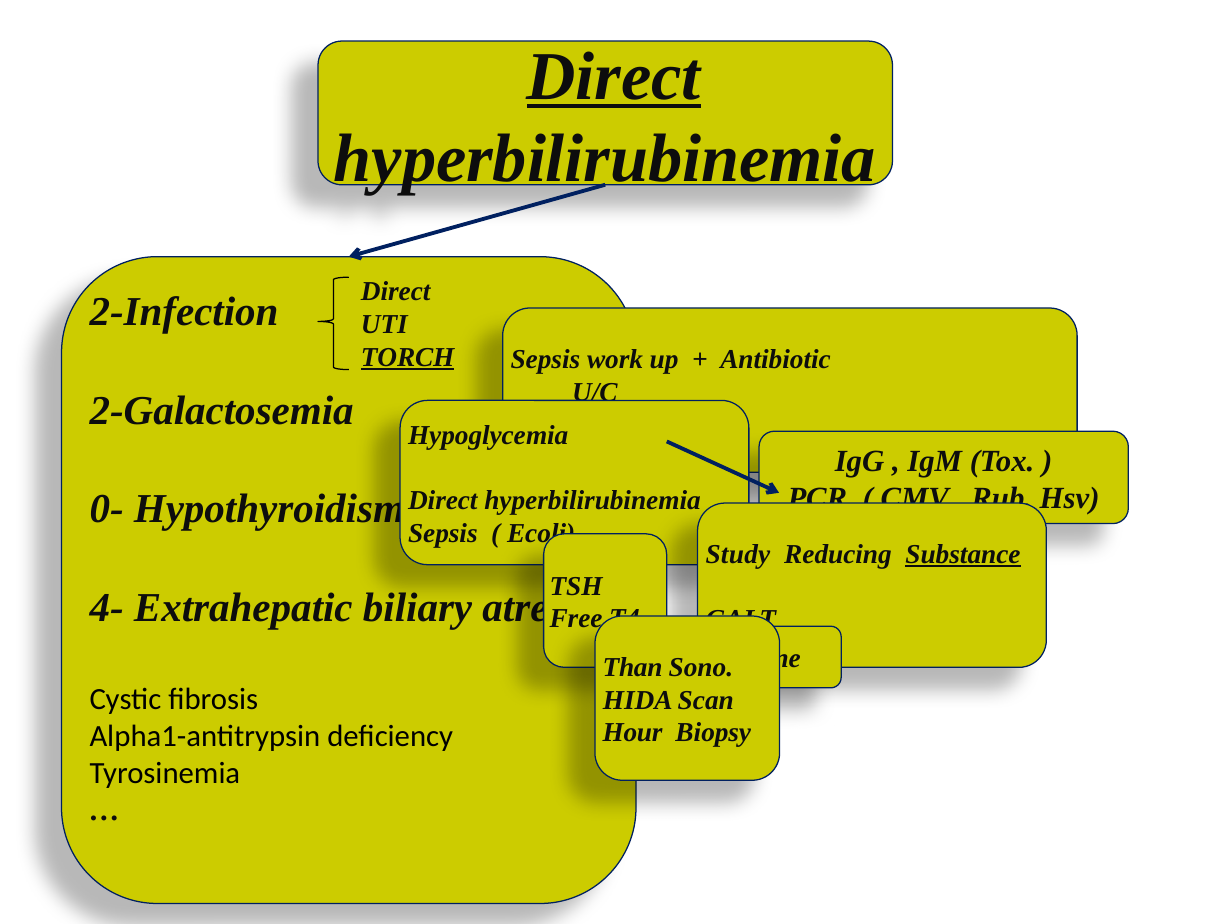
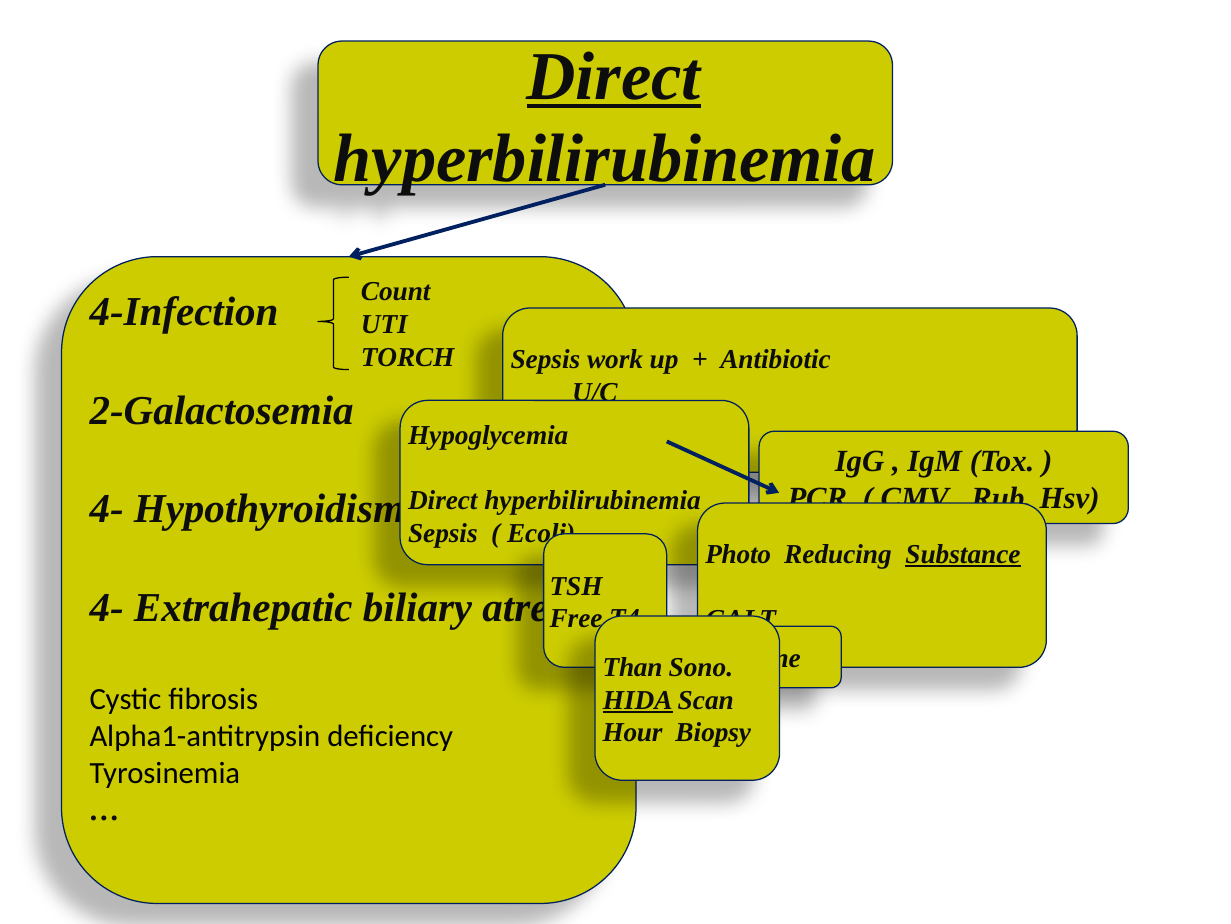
Direct: Direct -> Count (396, 291)
2-Infection: 2-Infection -> 4-Infection (184, 312)
TORCH underline: present -> none (408, 357)
0-: 0- -> 4- (107, 509)
Study: Study -> Photo (738, 554)
HIDA underline: none -> present (638, 699)
